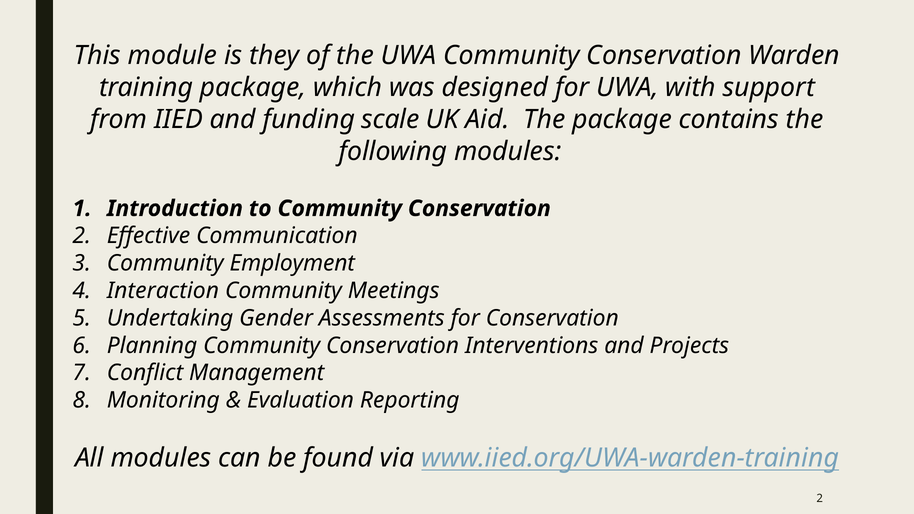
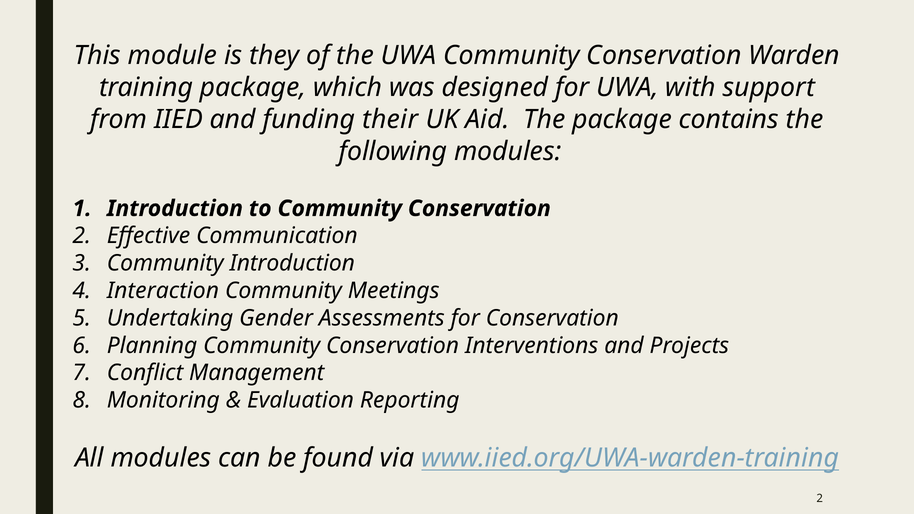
scale: scale -> their (390, 120)
Community Employment: Employment -> Introduction (292, 263)
